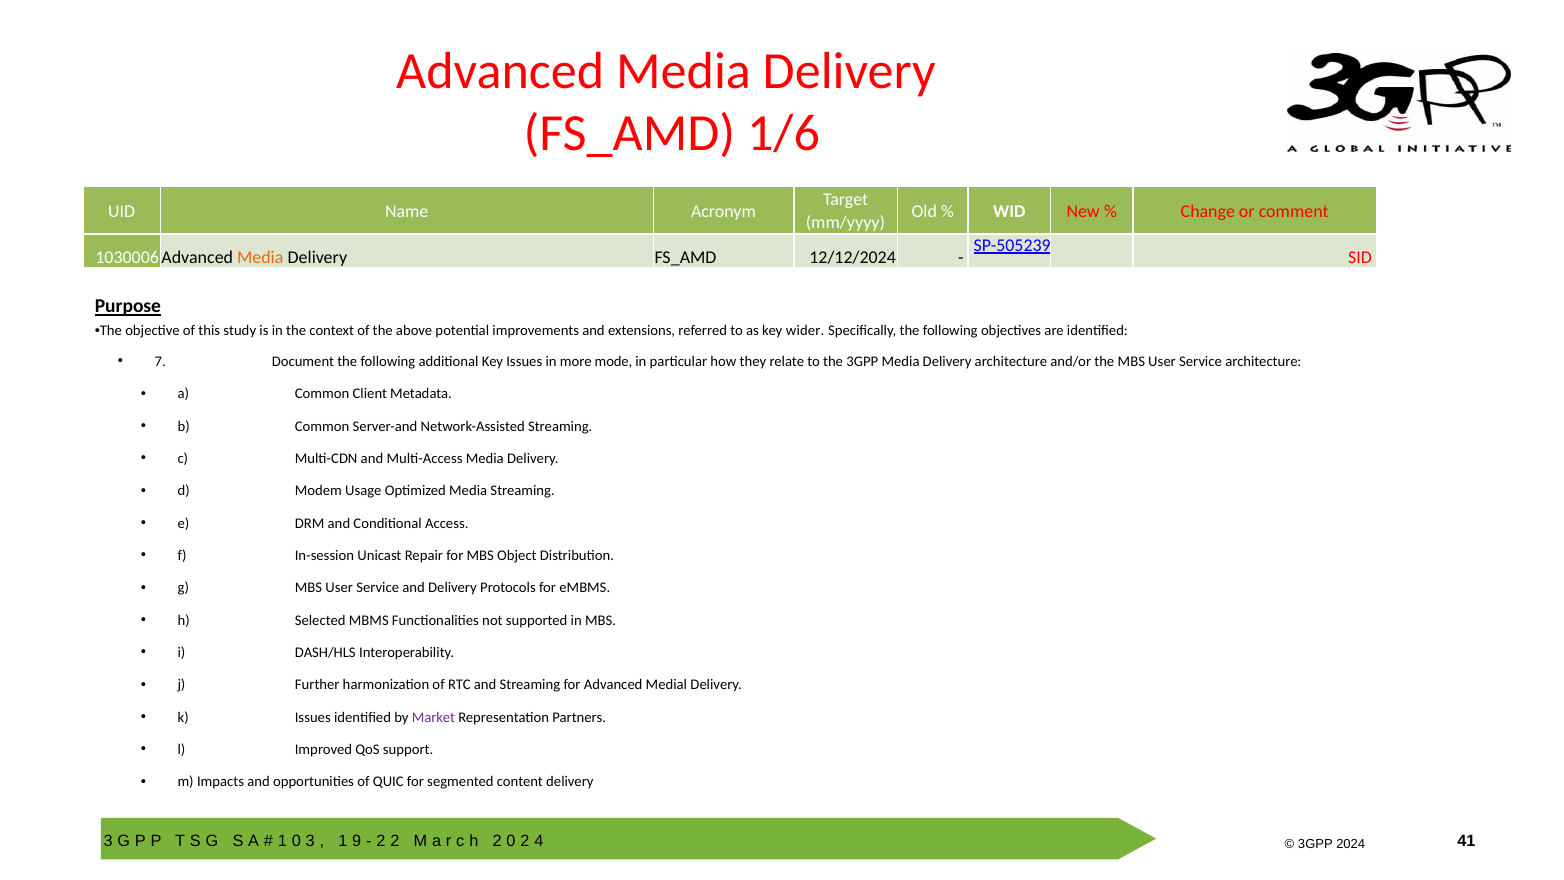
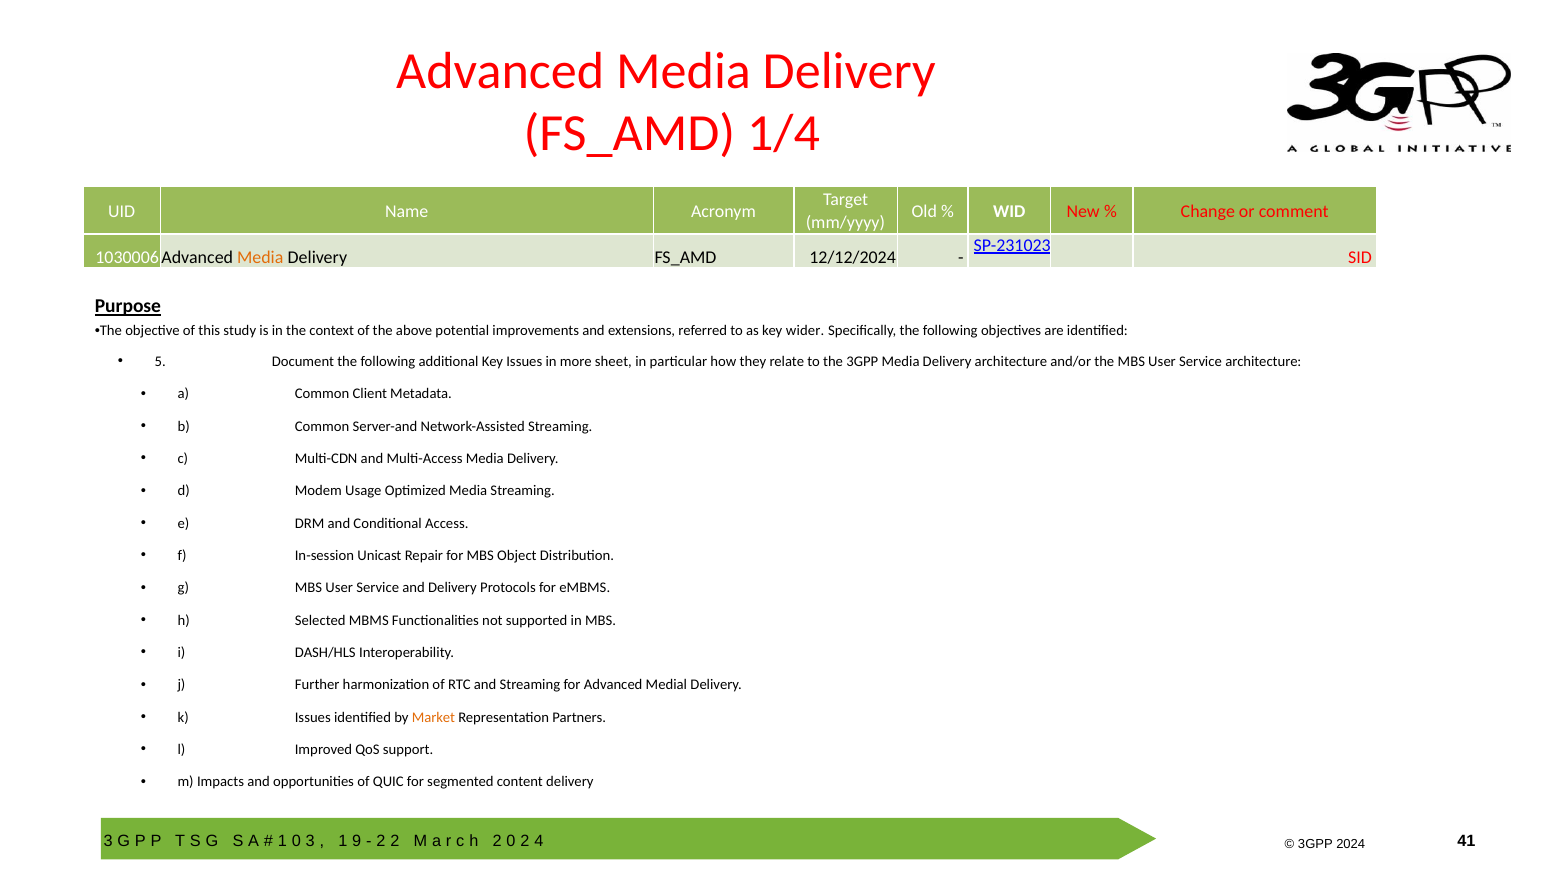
1/6: 1/6 -> 1/4 (784, 133)
SP-505239: SP-505239 -> SP-231023 (1012, 245)
7: 7 -> 5 (160, 362)
mode: mode -> sheet (613, 362)
Market colour: purple -> orange (434, 717)
